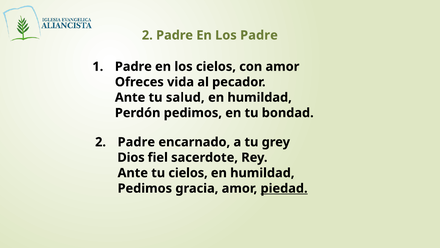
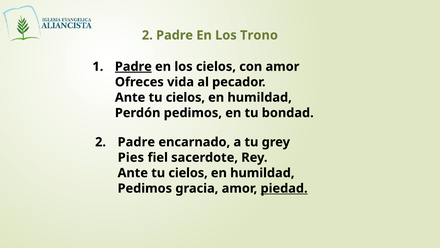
Los Padre: Padre -> Trono (259, 35)
Padre underline: none -> present (133, 66)
salud: salud -> cielos (185, 97)
Dios: Dios -> Pies (131, 157)
